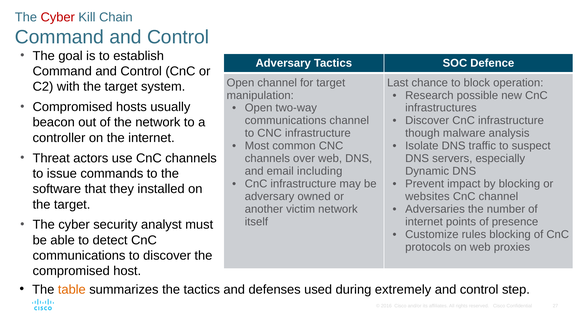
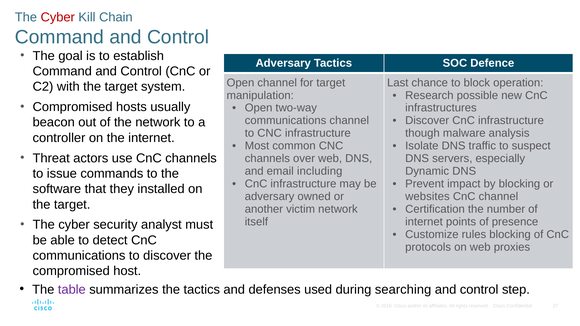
Adversaries: Adversaries -> Certification (435, 209)
table colour: orange -> purple (72, 290)
extremely: extremely -> searching (403, 290)
